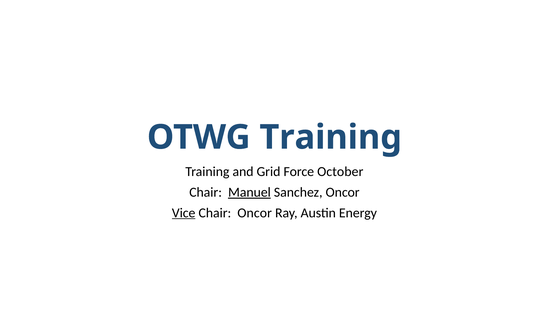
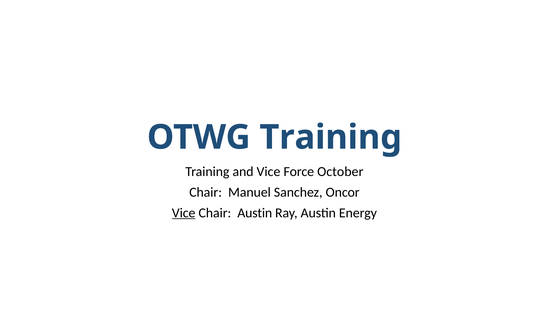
and Grid: Grid -> Vice (268, 172)
Manuel underline: present -> none (249, 192)
Chair Oncor: Oncor -> Austin (255, 213)
